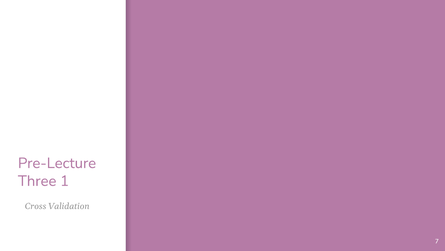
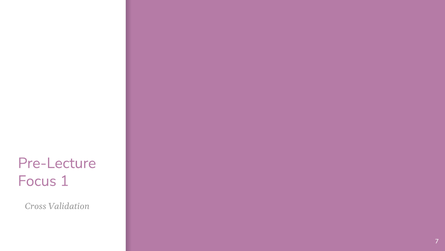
Three: Three -> Focus (37, 180)
